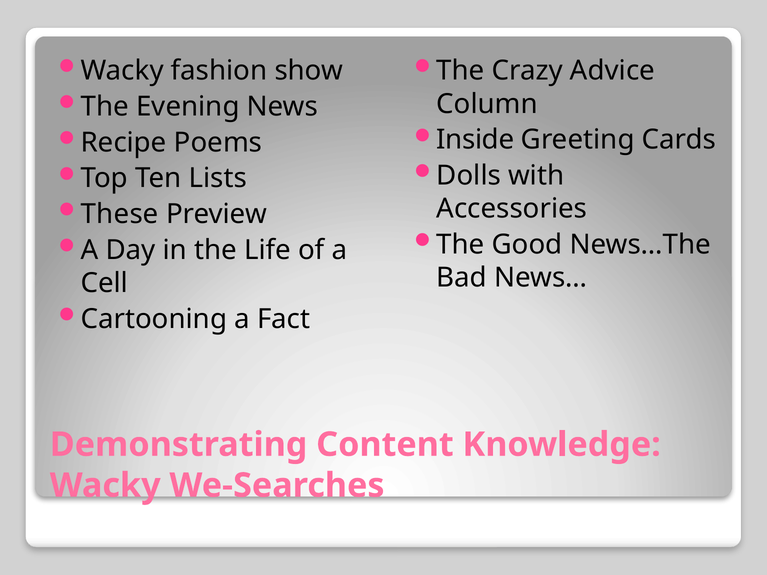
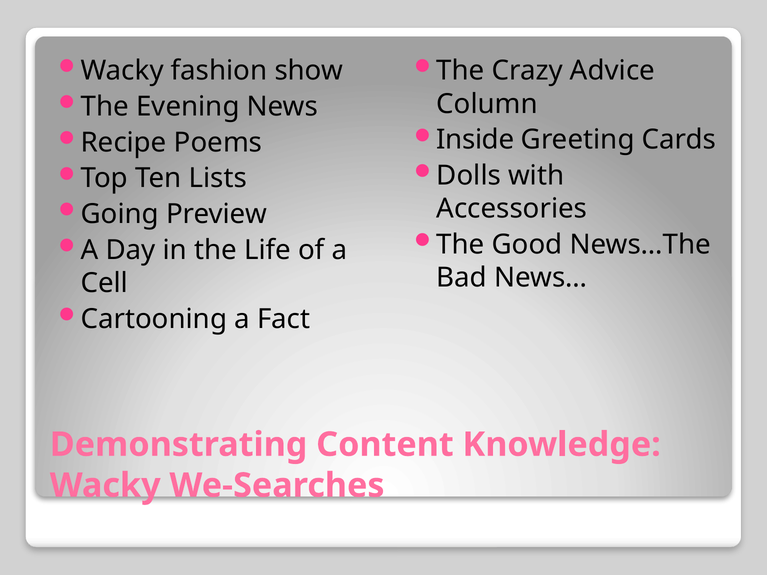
These: These -> Going (120, 214)
